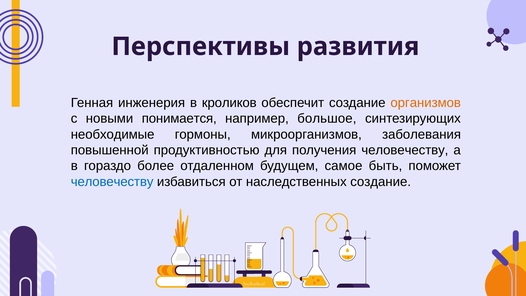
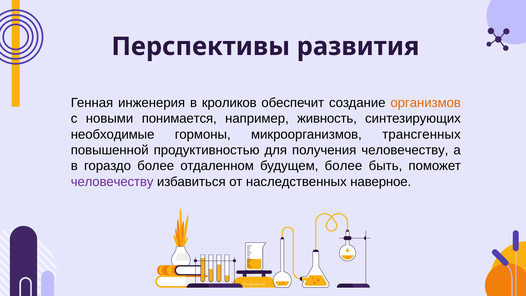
большое: большое -> живность (327, 119)
заболевания: заболевания -> трансгенных (421, 134)
будущем самое: самое -> более (343, 166)
человечеству colour: blue -> purple (112, 182)
наследственных создание: создание -> наверное (381, 182)
